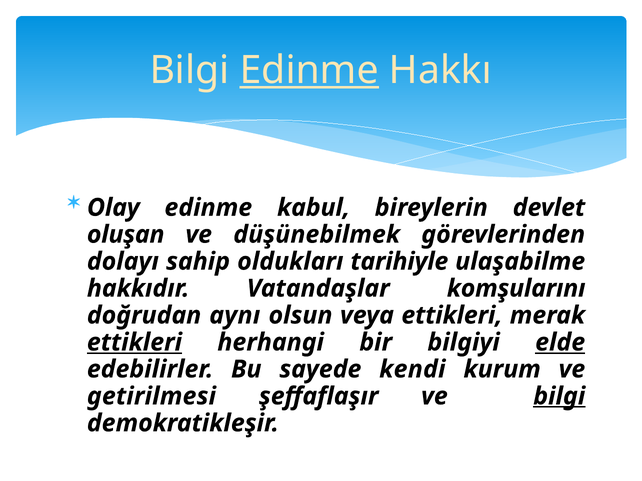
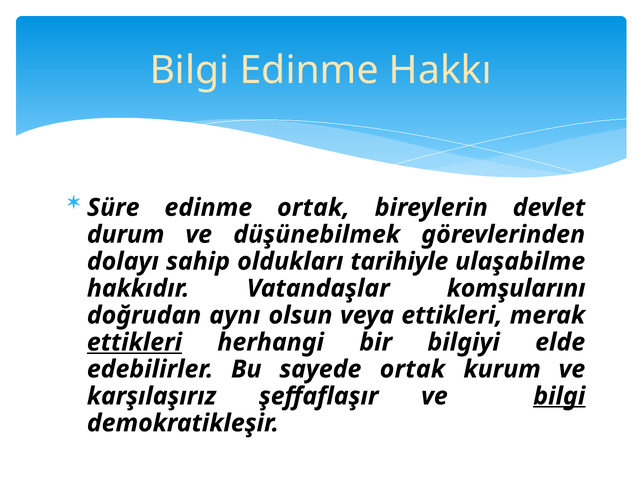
Edinme underline: present -> none (309, 70)
Olay: Olay -> Süre (113, 208)
edinme kabul: kabul -> ortak (313, 208)
oluşan: oluşan -> durum (126, 235)
elde underline: present -> none (560, 343)
sayede kendi: kendi -> ortak (412, 370)
getirilmesi: getirilmesi -> karşılaşırız (152, 397)
